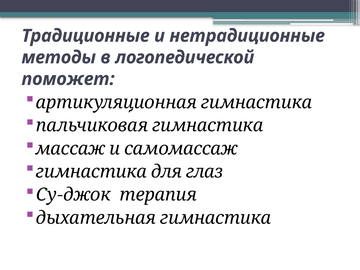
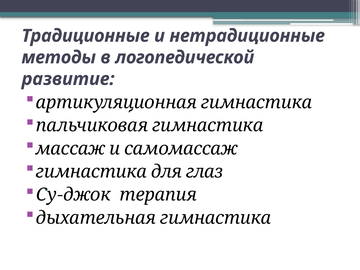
поможет: поможет -> развитие (68, 79)
